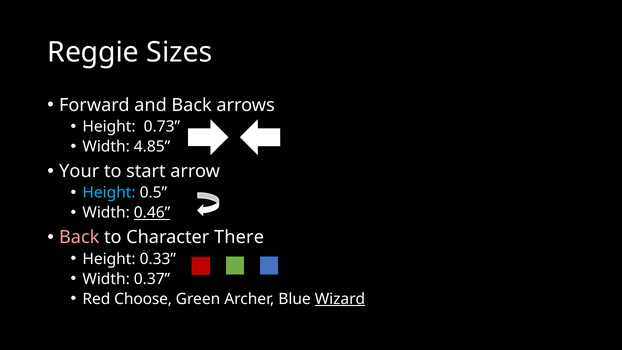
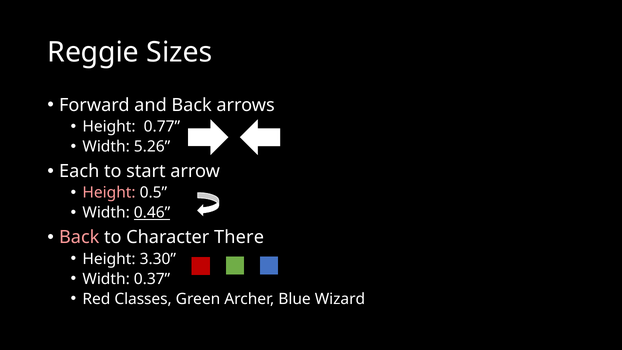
0.73: 0.73 -> 0.77 (162, 127)
4.85: 4.85 -> 5.26 (152, 147)
Your: Your -> Each (79, 171)
Height colour: light blue -> pink (109, 193)
0.33: 0.33 -> 3.30 (158, 259)
Choose: Choose -> Classes (143, 299)
Wizard underline: present -> none (340, 299)
